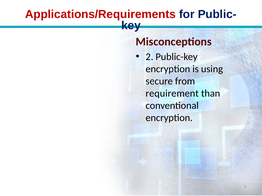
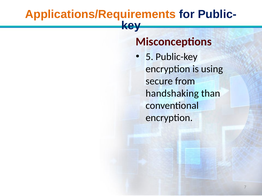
Applications/Requirements colour: red -> orange (100, 14)
2: 2 -> 5 (149, 57)
requirement: requirement -> handshaking (172, 94)
